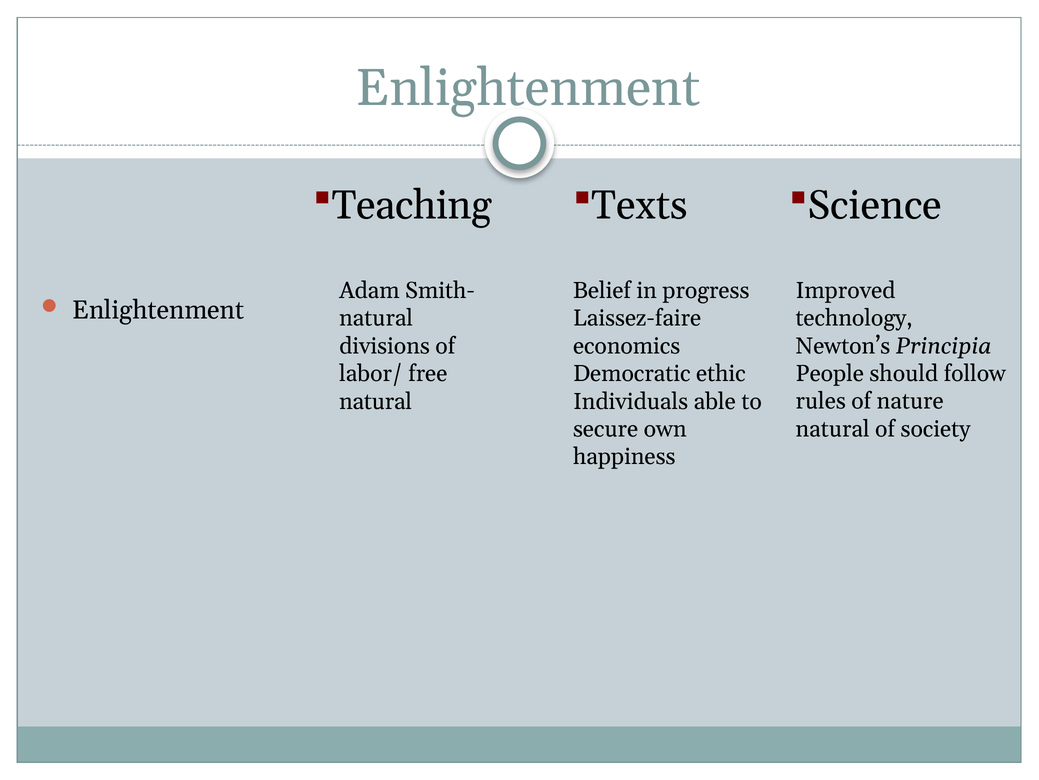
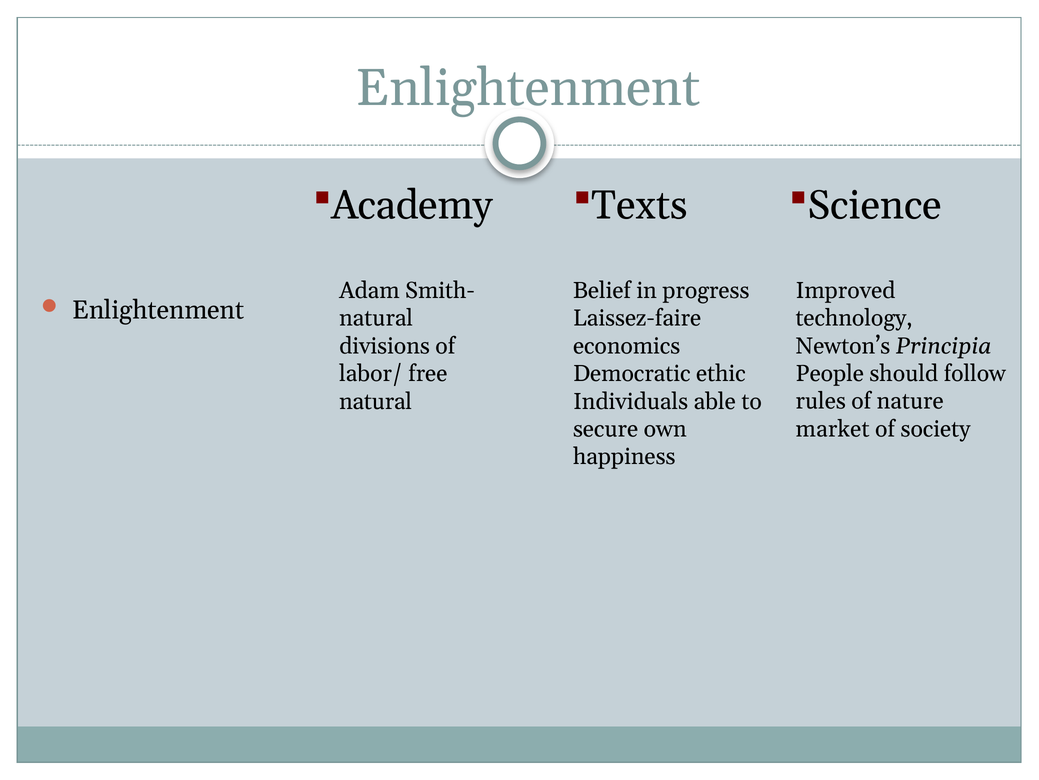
Teaching: Teaching -> Academy (412, 205)
natural: natural -> market (833, 429)
